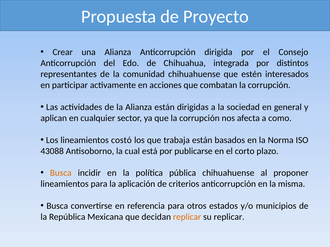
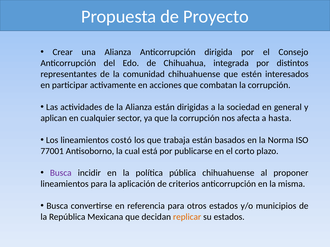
como: como -> hasta (280, 118)
43088: 43088 -> 77001 (52, 151)
Busca colour: orange -> purple (61, 173)
su replicar: replicar -> estados (229, 217)
